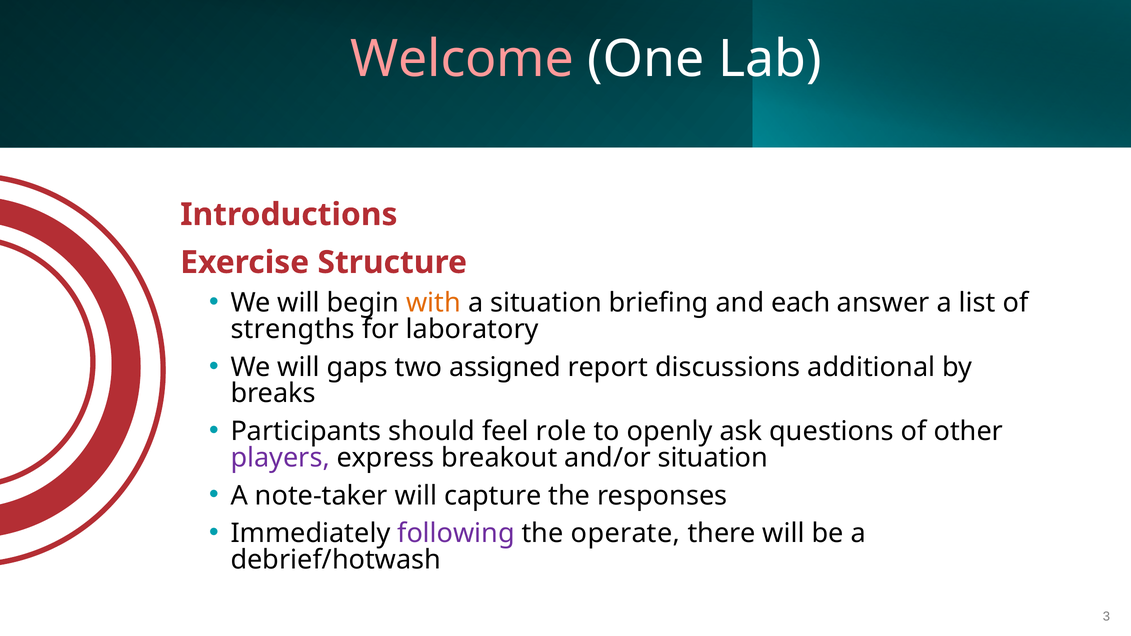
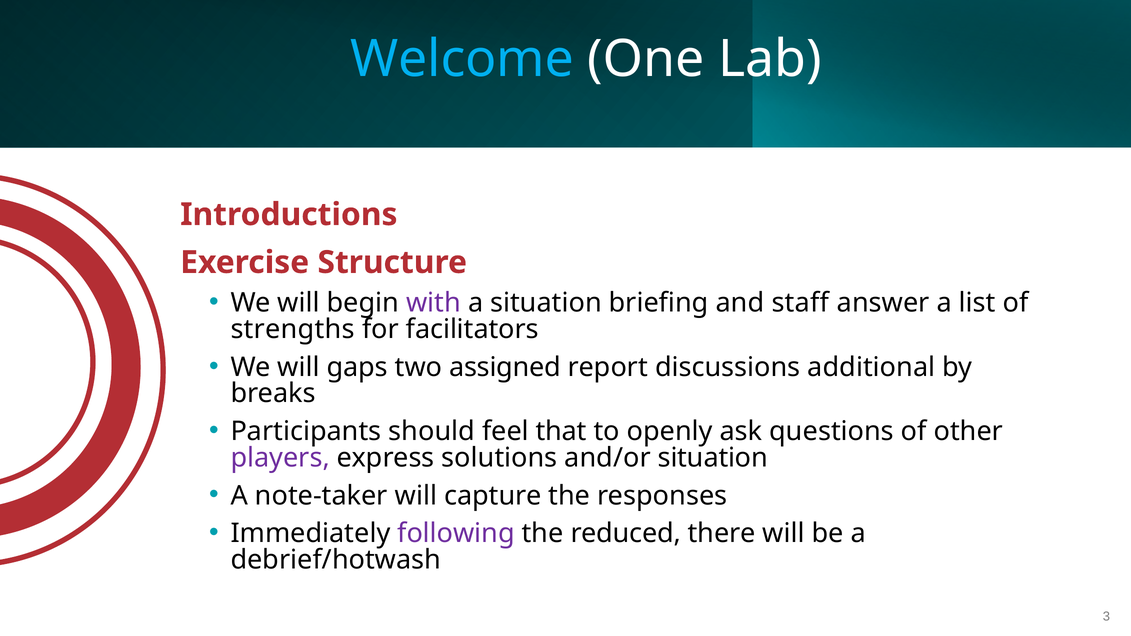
Welcome colour: pink -> light blue (462, 59)
with colour: orange -> purple (433, 303)
each: each -> staff (800, 303)
laboratory: laboratory -> facilitators (472, 329)
role: role -> that (561, 432)
breakout: breakout -> solutions (499, 458)
operate: operate -> reduced (626, 534)
